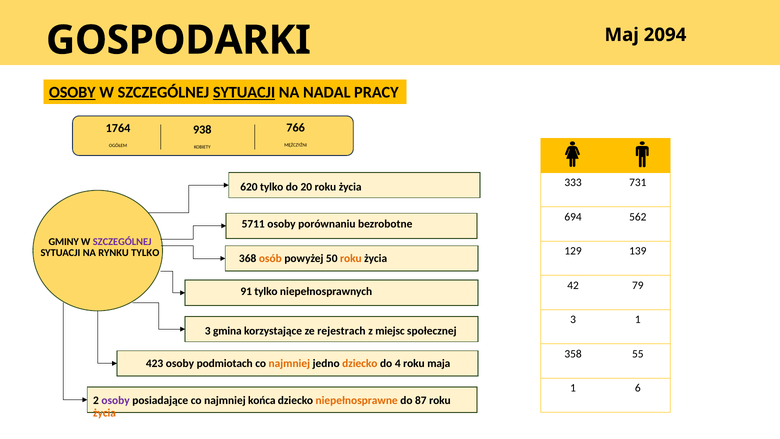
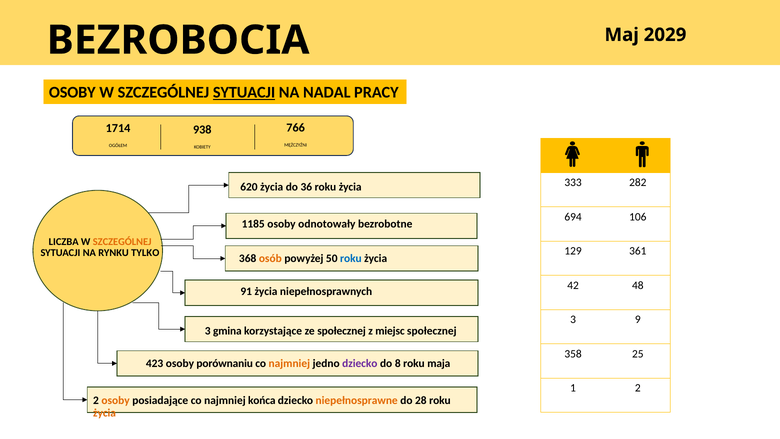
GOSPODARKI: GOSPODARKI -> BEZROBOCIA (178, 40)
2094: 2094 -> 2029 (665, 35)
OSOBY underline: present -> none (72, 92)
1764: 1764 -> 1714 (118, 128)
731: 731 -> 282 (638, 182)
620 tylko: tylko -> życia (272, 187)
20: 20 -> 36 (306, 187)
562: 562 -> 106 (638, 217)
5711: 5711 -> 1185 (253, 224)
porównaniu: porównaniu -> odnotowały (327, 224)
GMINY: GMINY -> LICZBA (64, 242)
SZCZEGÓLNEJ colour: purple -> orange (122, 242)
139: 139 -> 361 (638, 251)
roku colour: orange -> blue (351, 258)
79: 79 -> 48 (638, 285)
91 tylko: tylko -> życia (266, 292)
3 1: 1 -> 9 (638, 319)
ze rejestrach: rejestrach -> społecznej (342, 331)
55: 55 -> 25 (638, 354)
podmiotach: podmiotach -> porównaniu (225, 363)
dziecko colour: orange -> purple (360, 363)
4: 4 -> 8 (398, 363)
1 6: 6 -> 2 (638, 388)
osoby colour: purple -> orange (116, 400)
87: 87 -> 28 (421, 400)
